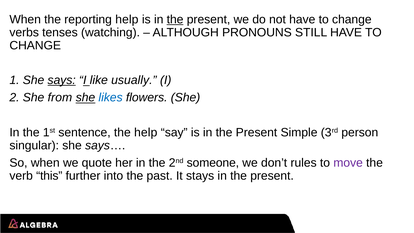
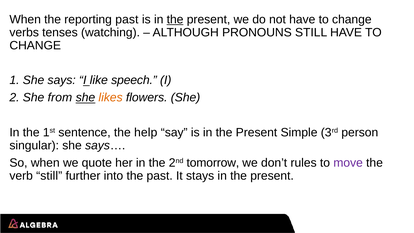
reporting help: help -> past (127, 19)
says underline: present -> none (62, 80)
usually: usually -> speech (134, 80)
likes colour: blue -> orange (111, 98)
someone: someone -> tomorrow (213, 163)
verb this: this -> still (49, 176)
